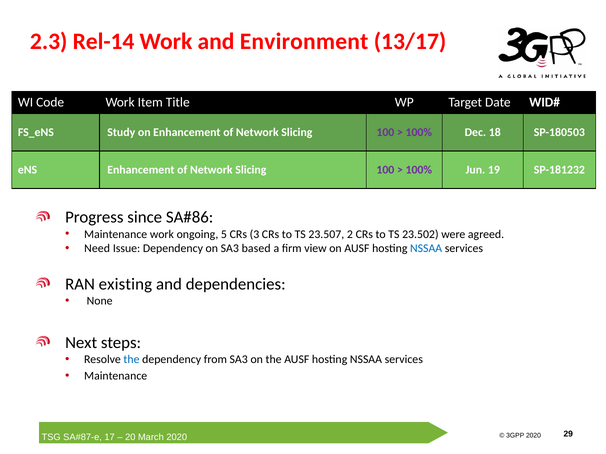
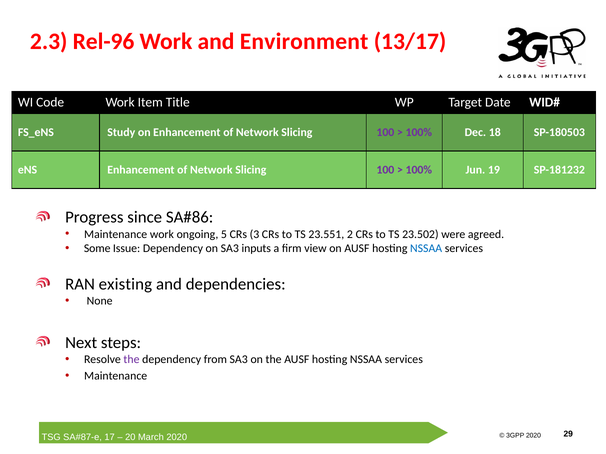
Rel-14: Rel-14 -> Rel-96 (104, 42)
23.507: 23.507 -> 23.551 (326, 234)
Need: Need -> Some (97, 249)
based: based -> inputs (256, 249)
the colour: blue -> purple (131, 360)
